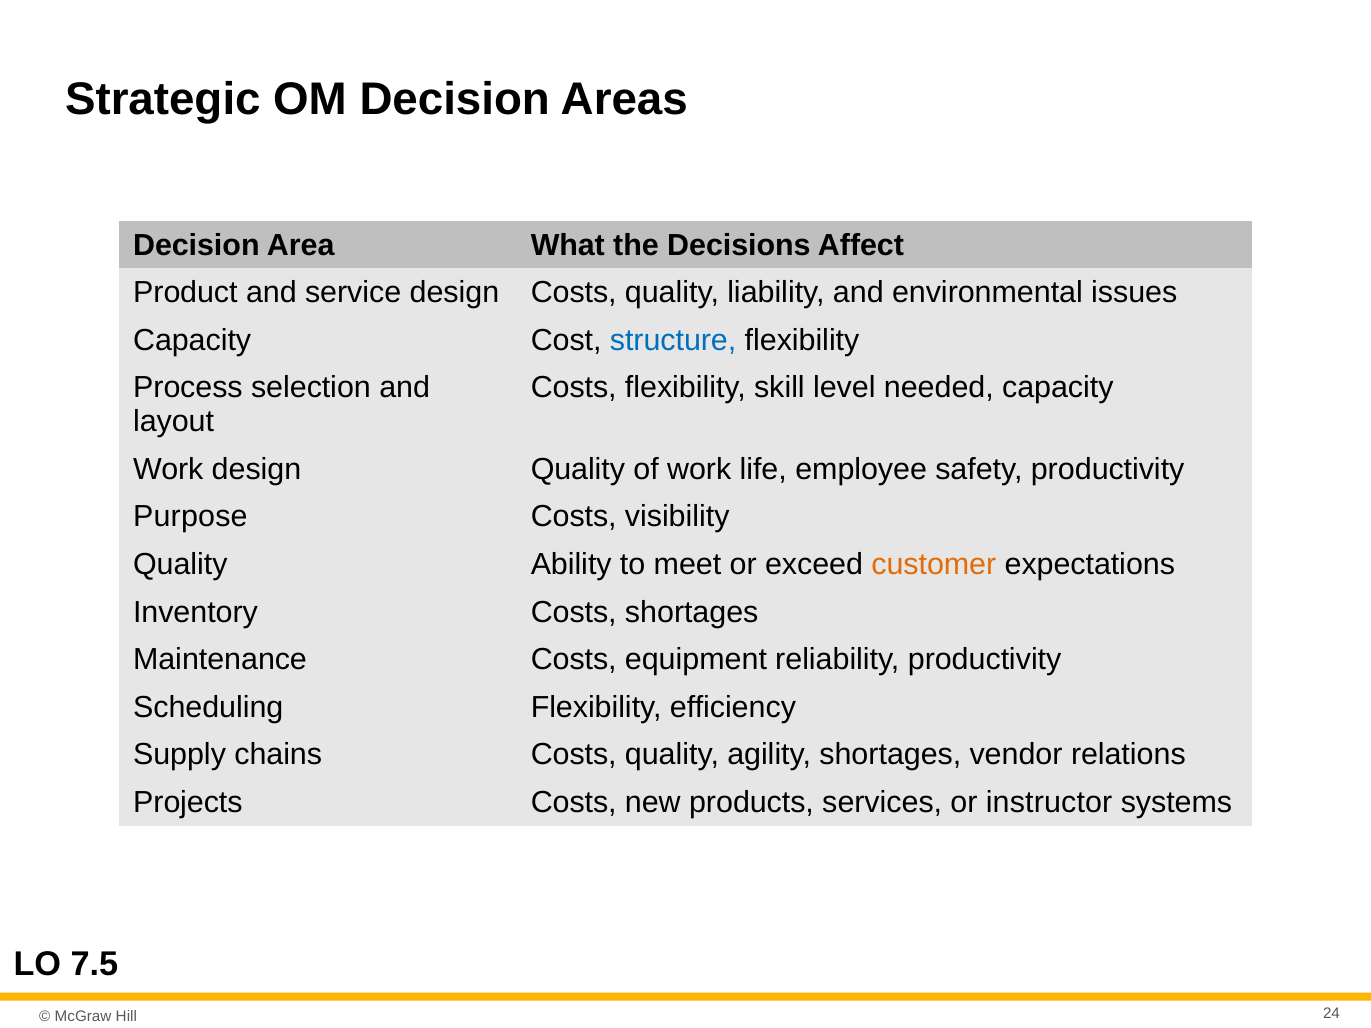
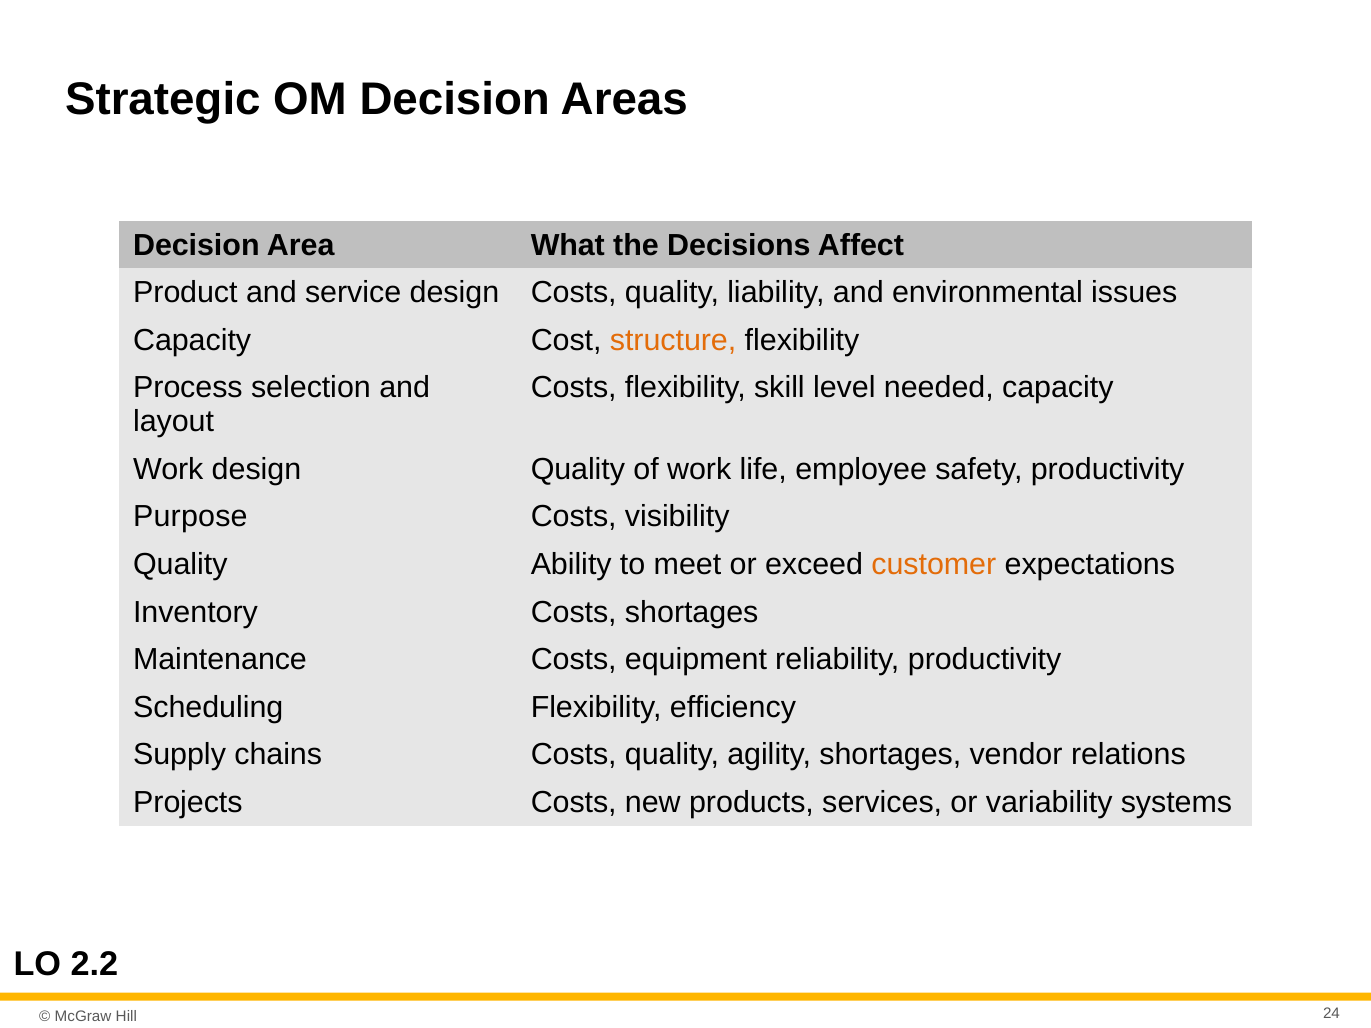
structure colour: blue -> orange (673, 340)
instructor: instructor -> variability (1049, 803)
7.5: 7.5 -> 2.2 (94, 964)
